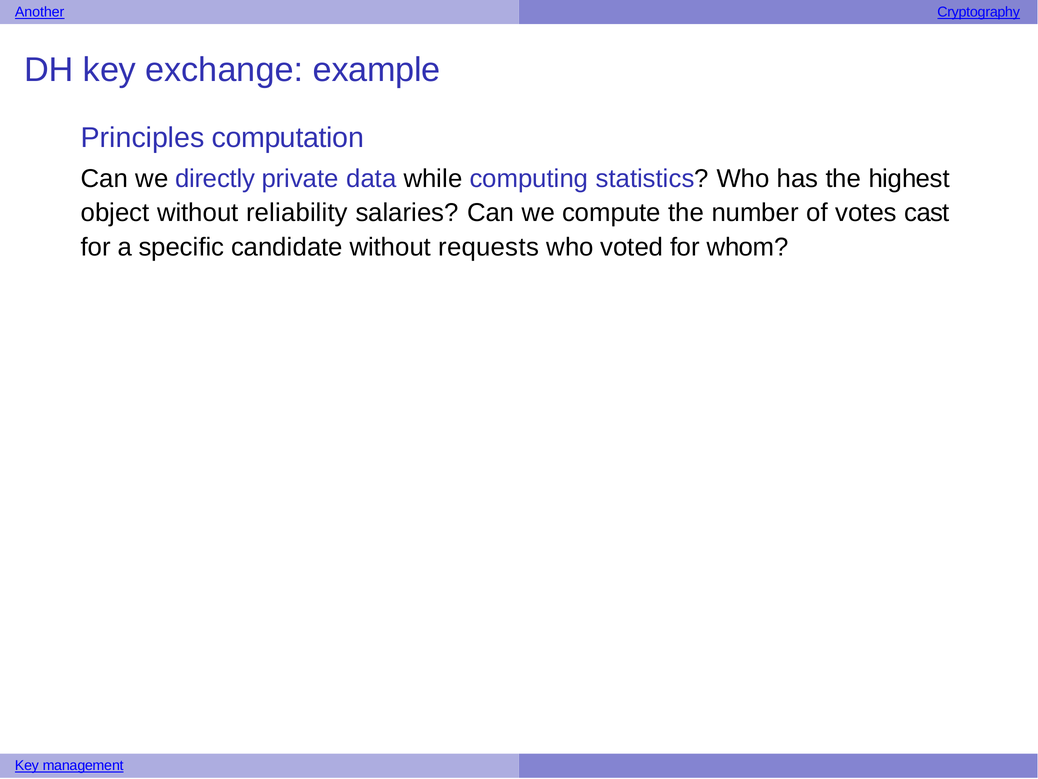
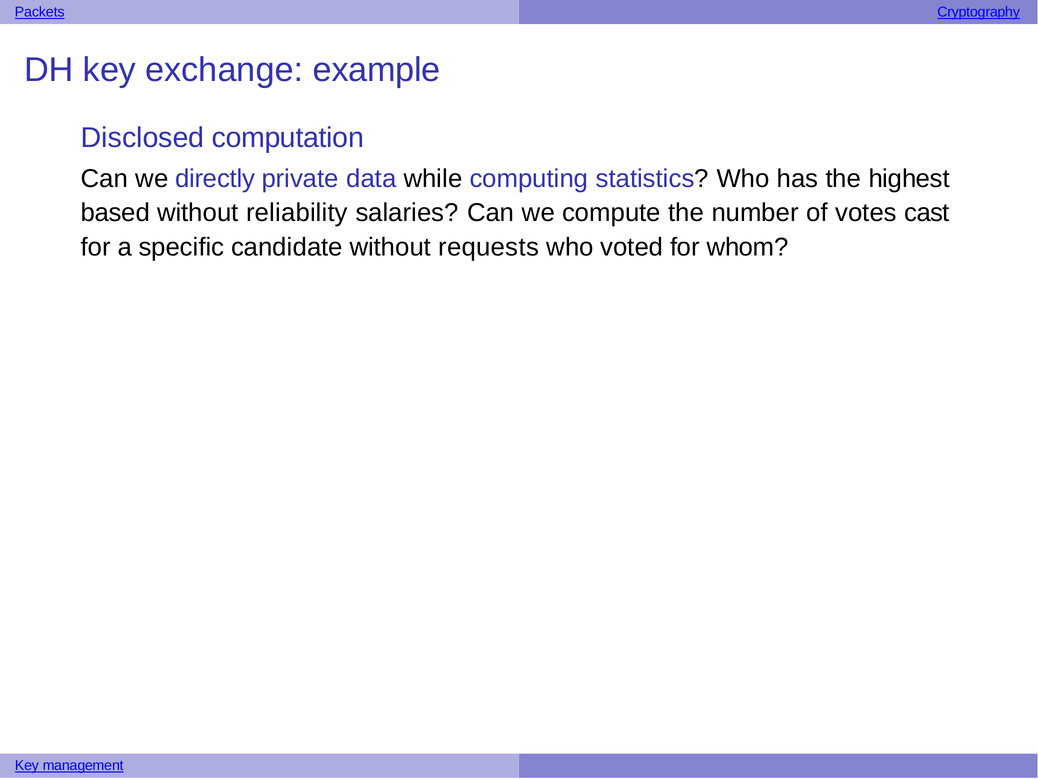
Another: Another -> Packets (40, 12)
Principles: Principles -> Disclosed (143, 138)
object: object -> based (115, 213)
